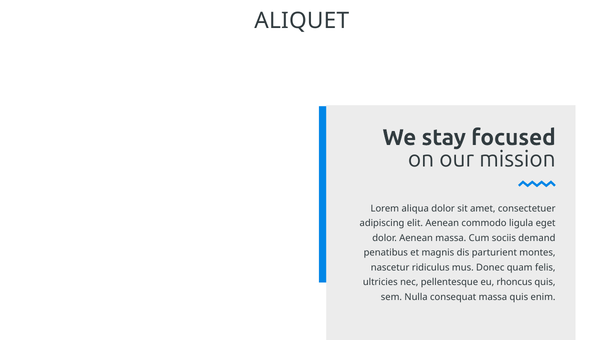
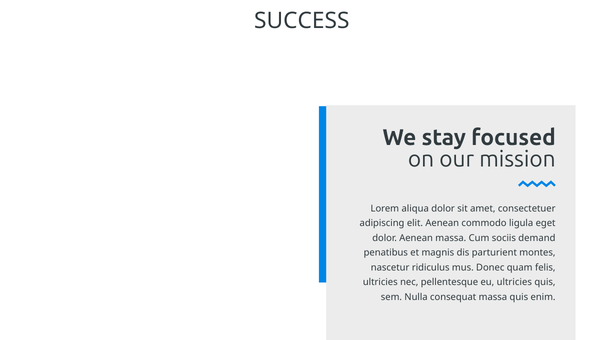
ALIQUET: ALIQUET -> SUCCESS (302, 21)
eu rhoncus: rhoncus -> ultricies (514, 282)
